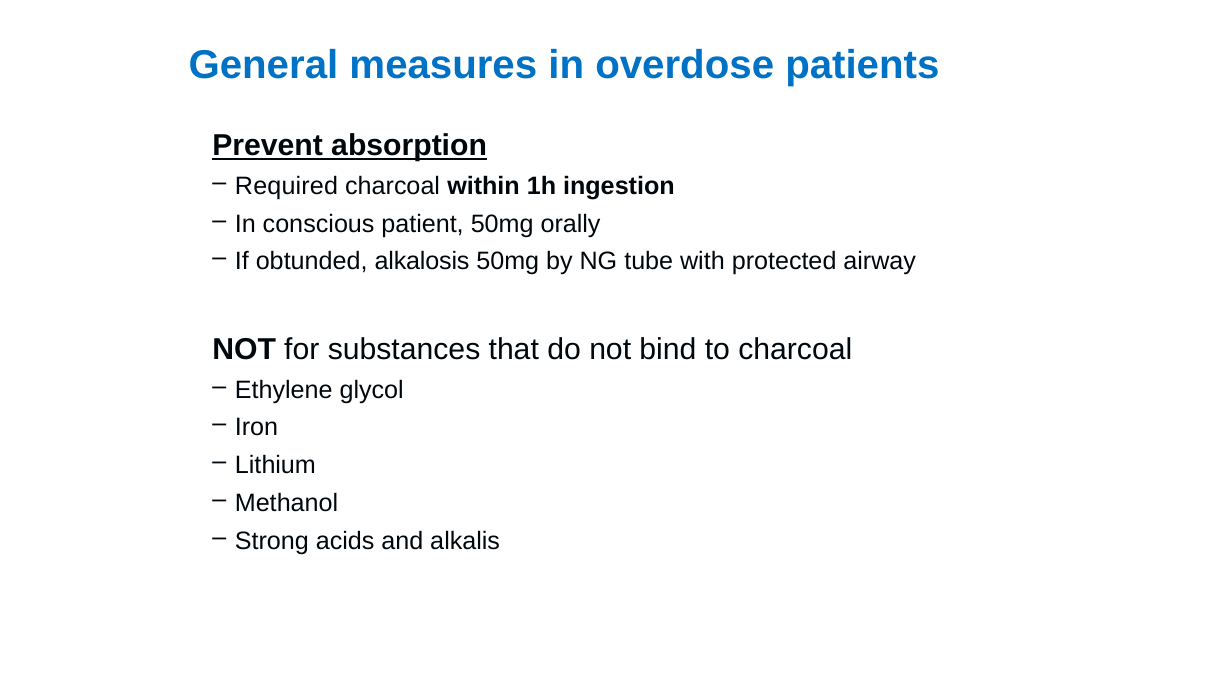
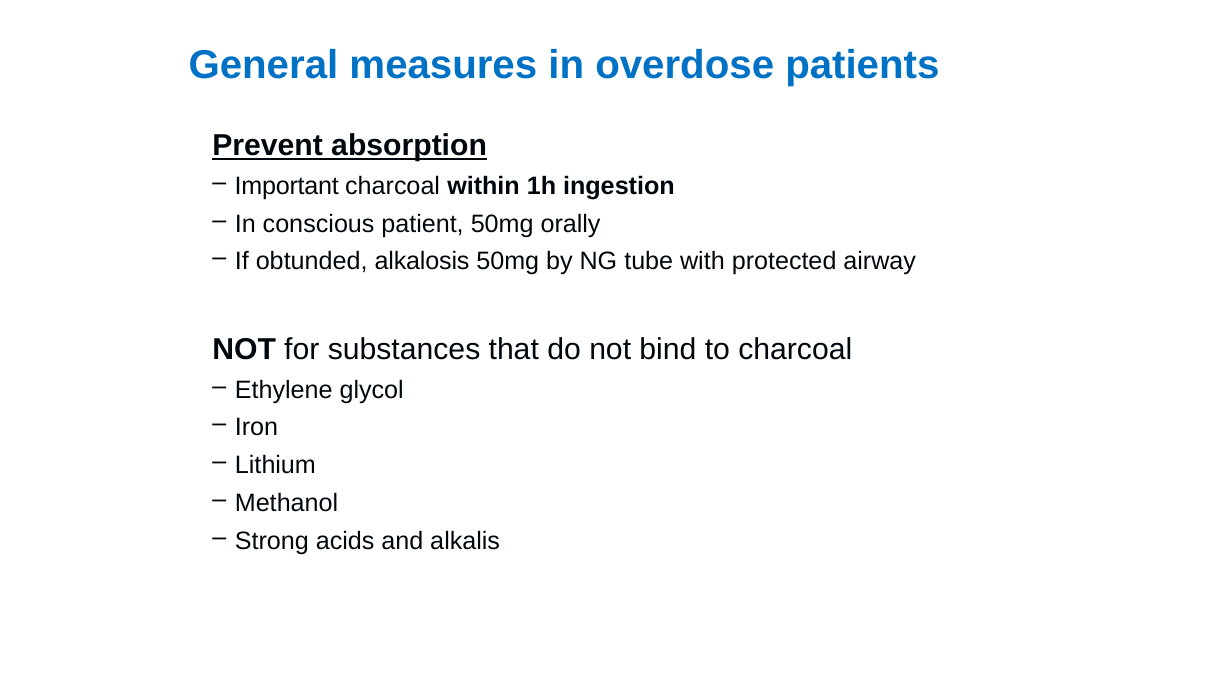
Required: Required -> Important (287, 186)
